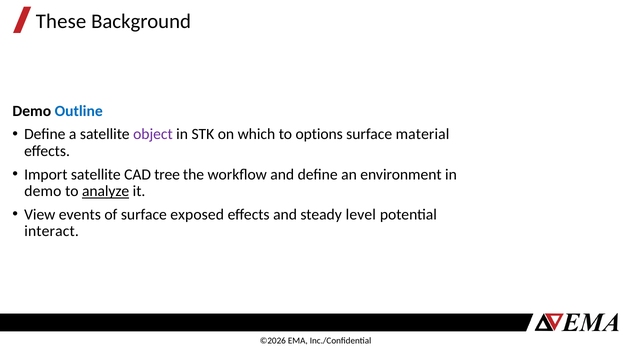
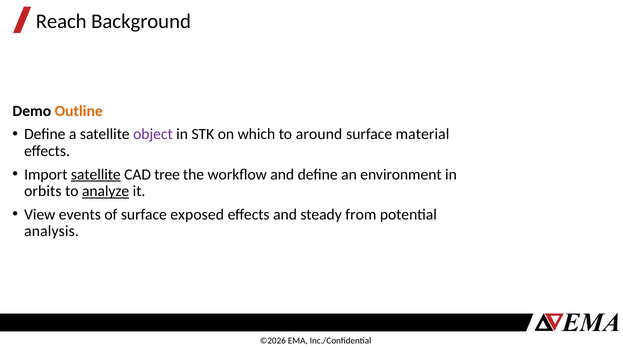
These: These -> Reach (61, 21)
Outline colour: blue -> orange (79, 111)
options: options -> around (319, 134)
satellite underline: none -> present (96, 175)
demo: demo -> orbits (43, 191)
level: level -> from (361, 215)
interact: interact -> analysis (52, 232)
